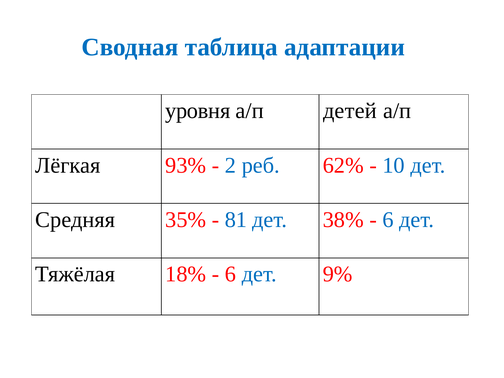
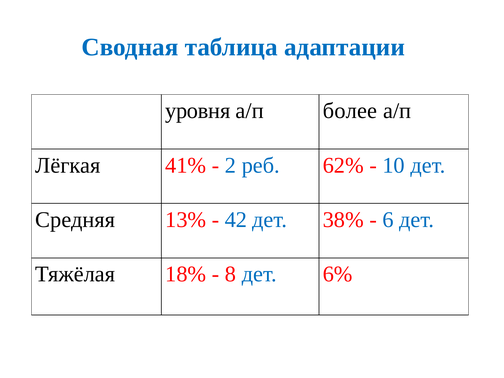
детей: детей -> более (350, 111)
93%: 93% -> 41% (186, 165)
35%: 35% -> 13% (186, 220)
81: 81 -> 42 (236, 220)
6: 6 -> 8 (230, 274)
9%: 9% -> 6% (338, 274)
